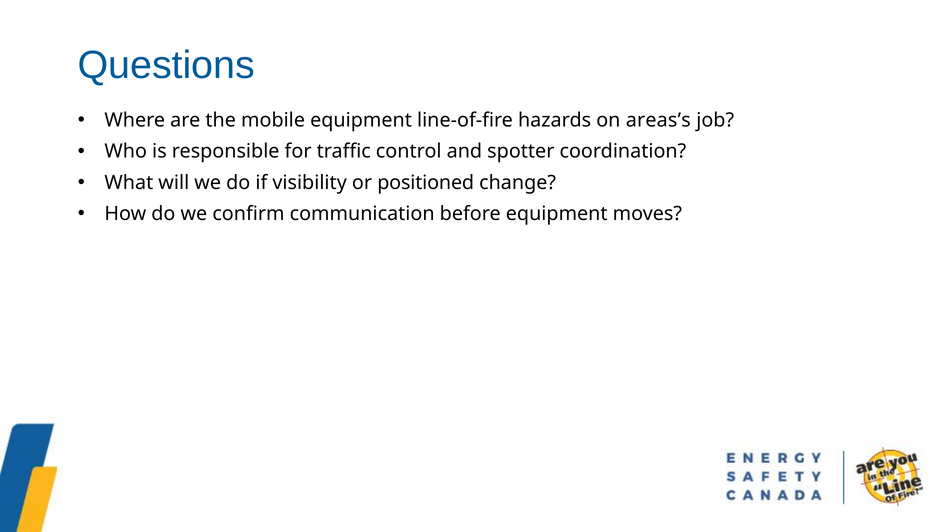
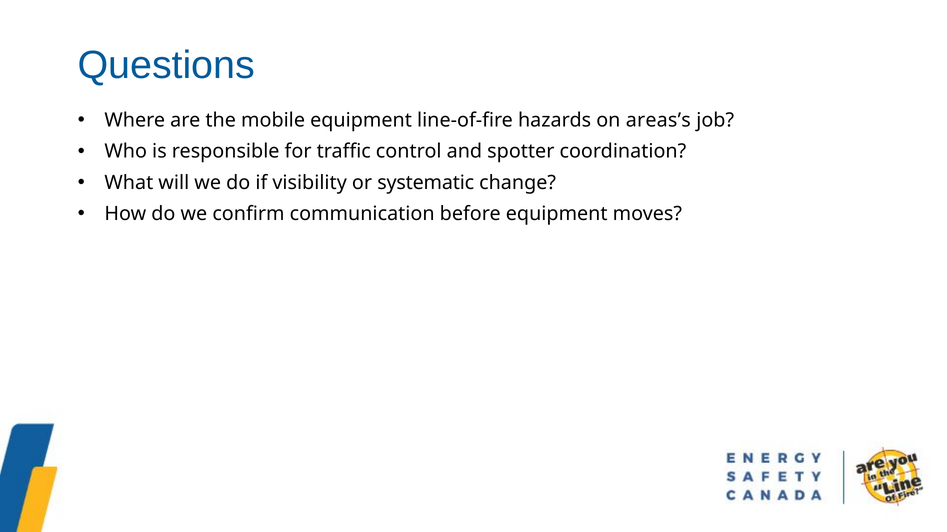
positioned: positioned -> systematic (426, 183)
